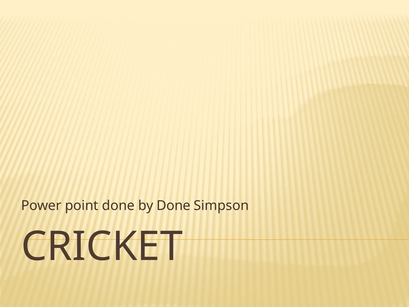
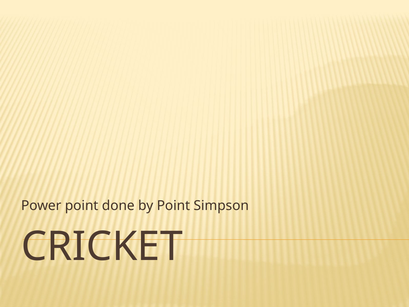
by Done: Done -> Point (173, 205)
